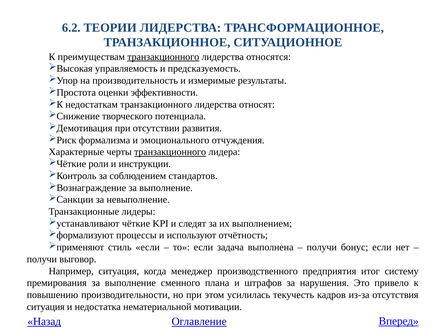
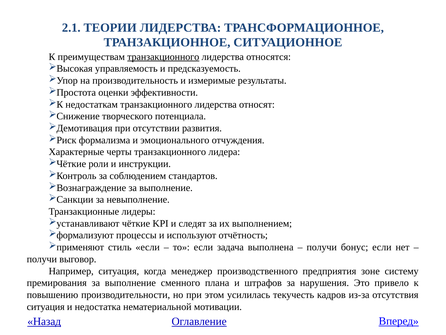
6.2: 6.2 -> 2.1 (71, 28)
транзакционного underline: present -> none (170, 152)
итог: итог -> зоне (370, 271)
